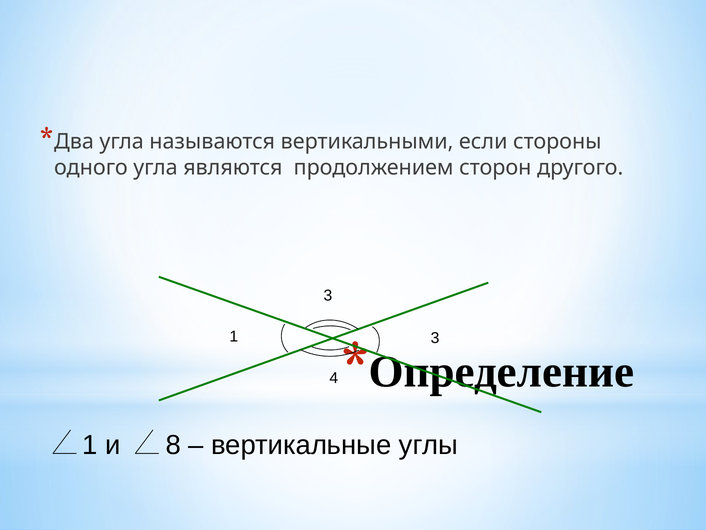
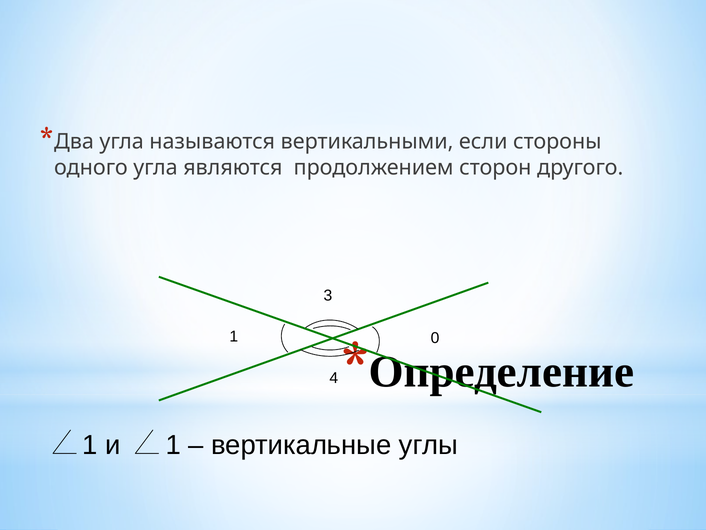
1 3: 3 -> 0 (435, 338)
и 8: 8 -> 1 (173, 445)
